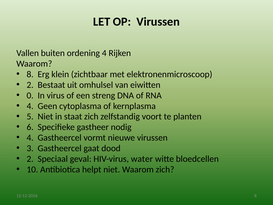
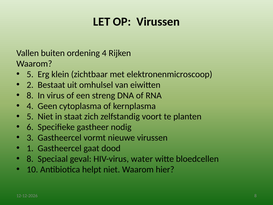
8: 8 -> 5 (30, 74)
0: 0 -> 8 (30, 95)
4: 4 -> 3 (30, 138)
3: 3 -> 1 (30, 148)
2: 2 -> 8 (30, 159)
Waarom zich: zich -> hier (165, 169)
